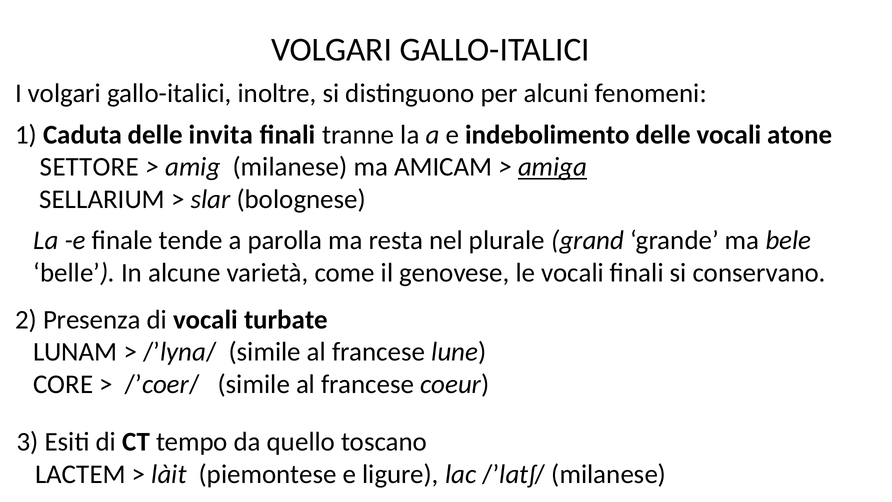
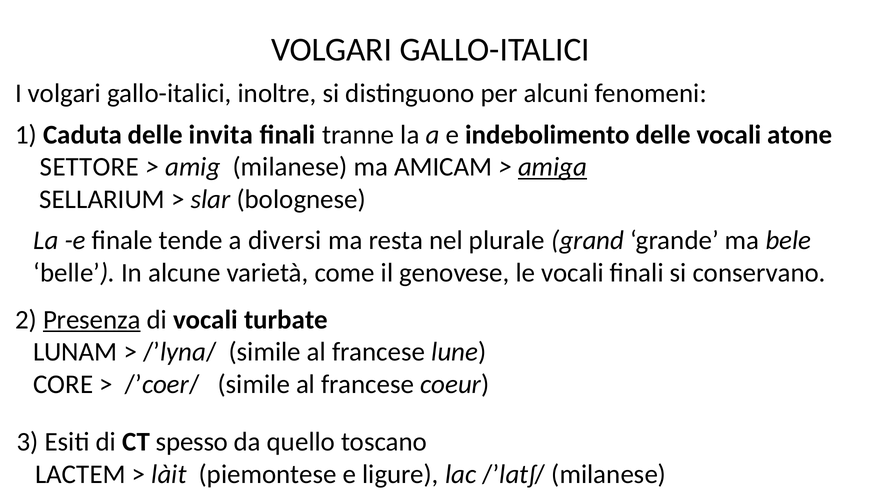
parolla: parolla -> diversi (285, 240)
Presenza underline: none -> present (92, 319)
tempo: tempo -> spesso (192, 442)
